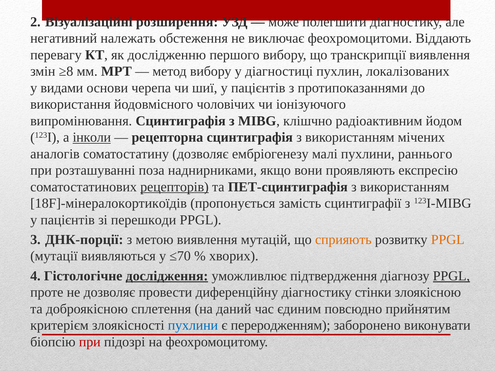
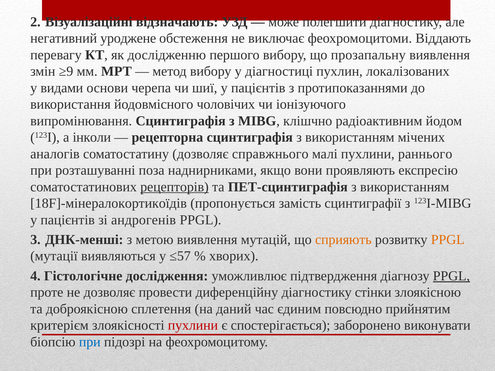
розширення: розширення -> відзначають (177, 22)
належать: належать -> уроджене (128, 38)
транскрипції: транскрипції -> прозапальну (368, 55)
≥8: ≥8 -> ≥9 (66, 71)
інколи underline: present -> none (92, 137)
ембріогенезу: ембріогенезу -> справжнього (270, 154)
перешкоди: перешкоди -> андрогенів (144, 220)
ДНК-порції: ДНК-порції -> ДНК-менші (84, 240)
≤70: ≤70 -> ≤57 (180, 256)
дослідження underline: present -> none (167, 276)
пухлини colour: blue -> red (193, 326)
переродженням: переродженням -> спостерігається (281, 326)
при colour: red -> blue (90, 342)
